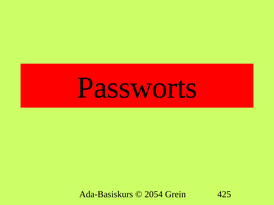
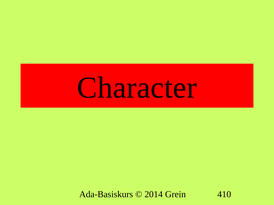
Passworts: Passworts -> Character (137, 88)
2054: 2054 -> 2014 (154, 195)
425: 425 -> 410 (224, 195)
